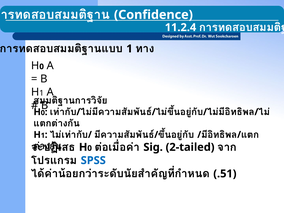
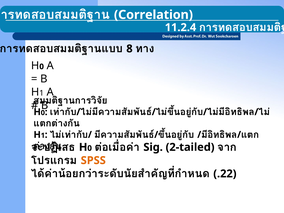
Confidence: Confidence -> Correlation (153, 15)
1: 1 -> 8 (129, 49)
SPSS colour: blue -> orange (93, 160)
.51: .51 -> .22 (225, 174)
